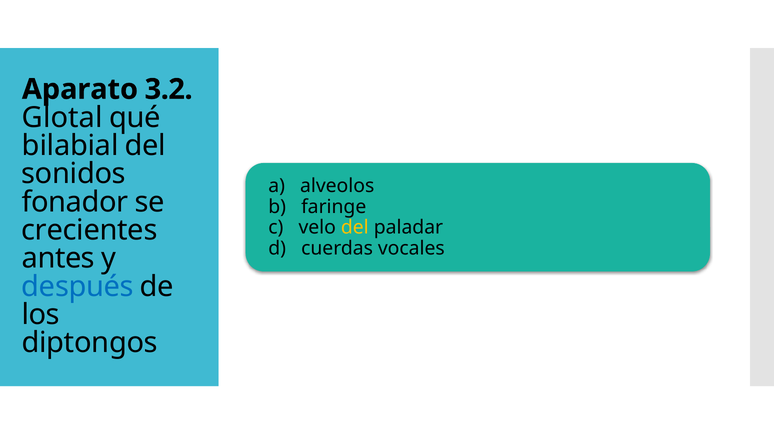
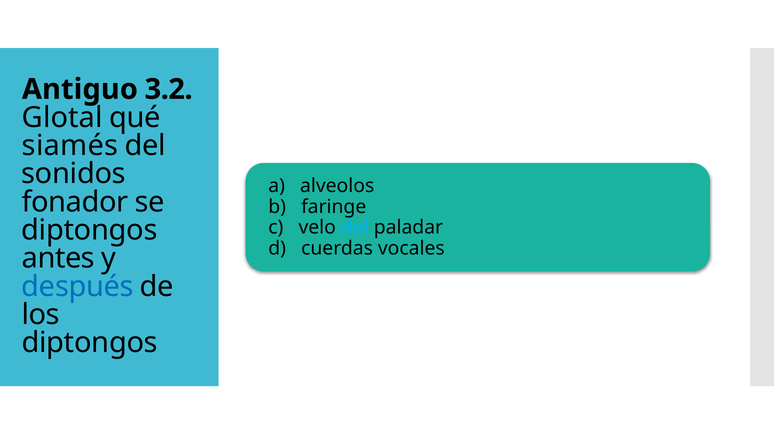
Aparato: Aparato -> Antiguo (80, 89)
bilabial: bilabial -> siamés (70, 146)
crecientes: crecientes -> diptongos (89, 230)
del colour: yellow -> light blue (355, 228)
